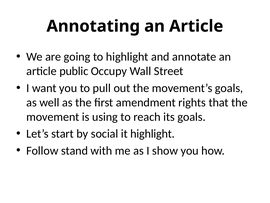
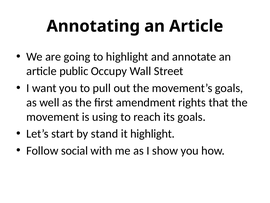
social: social -> stand (105, 133)
stand: stand -> social (75, 150)
